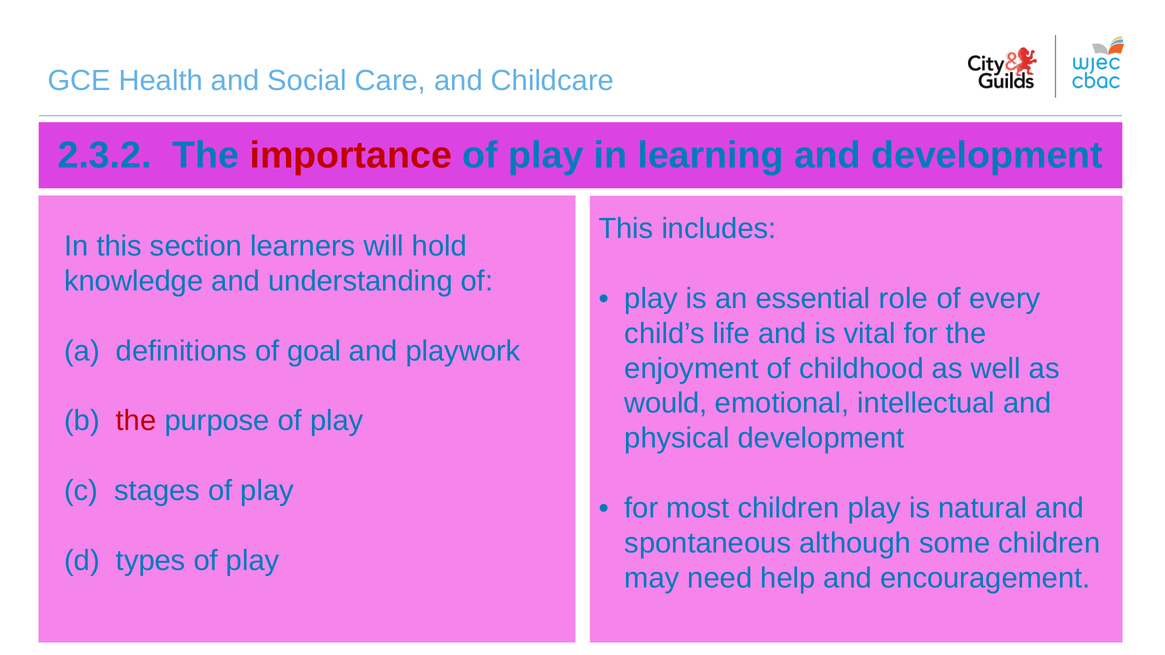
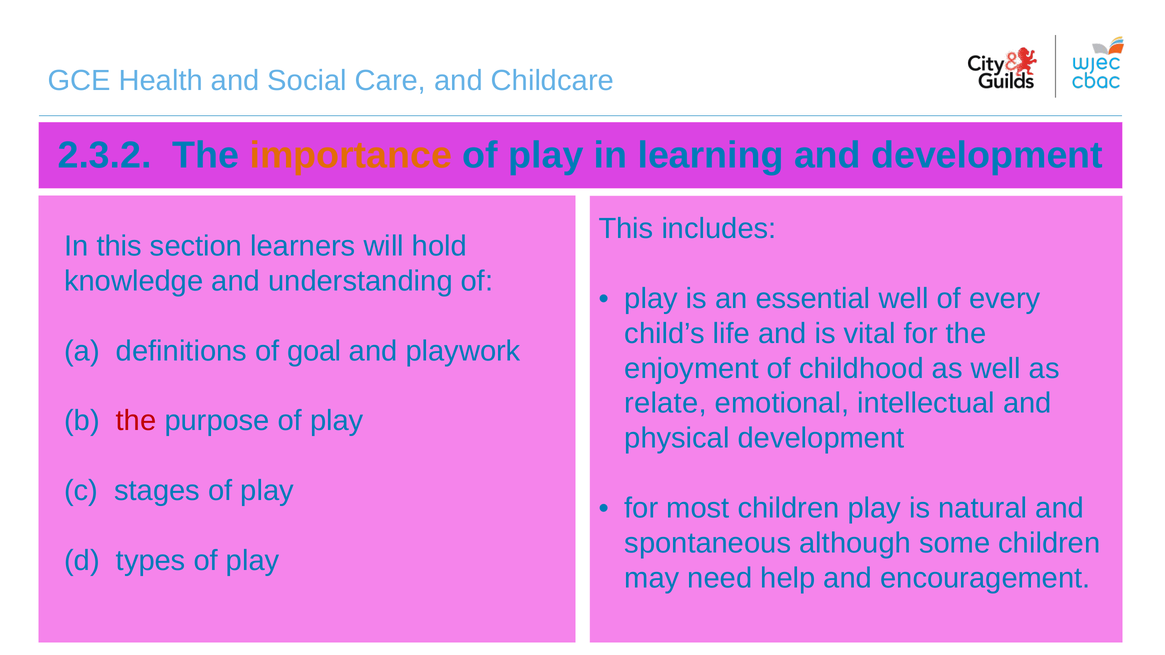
importance colour: red -> orange (351, 155)
essential role: role -> well (904, 299)
would: would -> relate (666, 404)
